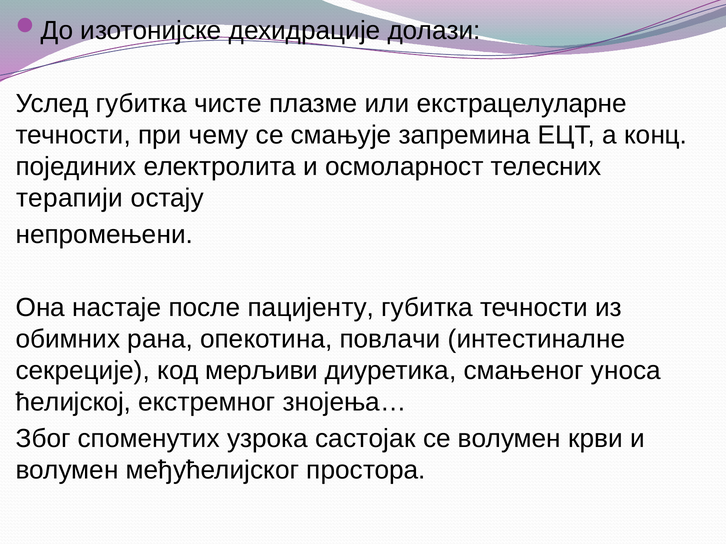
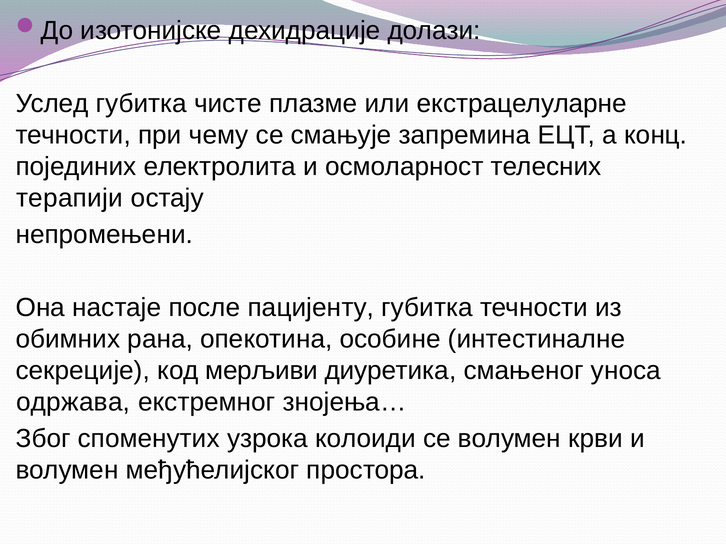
повлачи: повлачи -> особине (390, 340)
ћелијској: ћелијској -> одржава (73, 402)
састојак: састојак -> колоиди (365, 439)
